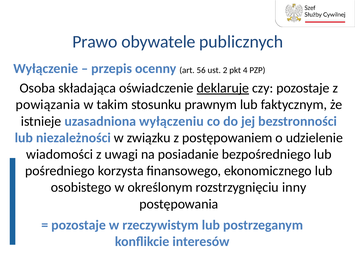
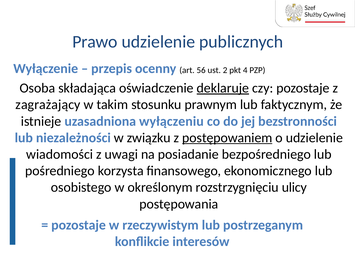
Prawo obywatele: obywatele -> udzielenie (158, 42)
powiązania: powiązania -> zagrażający (48, 105)
postępowaniem underline: none -> present (227, 138)
inny: inny -> ulicy (294, 188)
